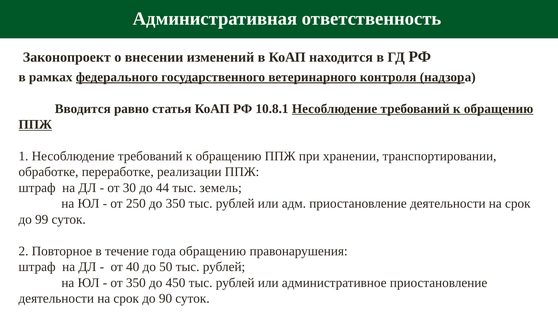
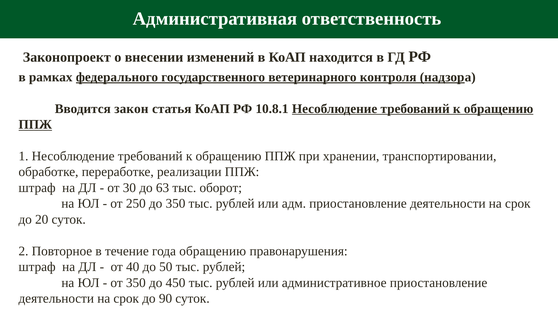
равно: равно -> закон (131, 109)
44: 44 -> 63 (163, 188)
земель: земель -> оборот (221, 188)
99: 99 -> 20 (42, 219)
